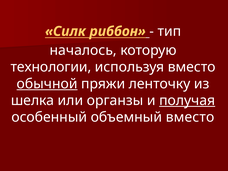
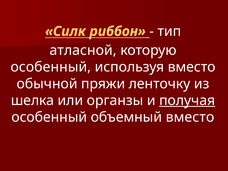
началось: началось -> атласной (83, 50)
технологии: технологии -> особенный (51, 67)
обычной underline: present -> none (47, 84)
